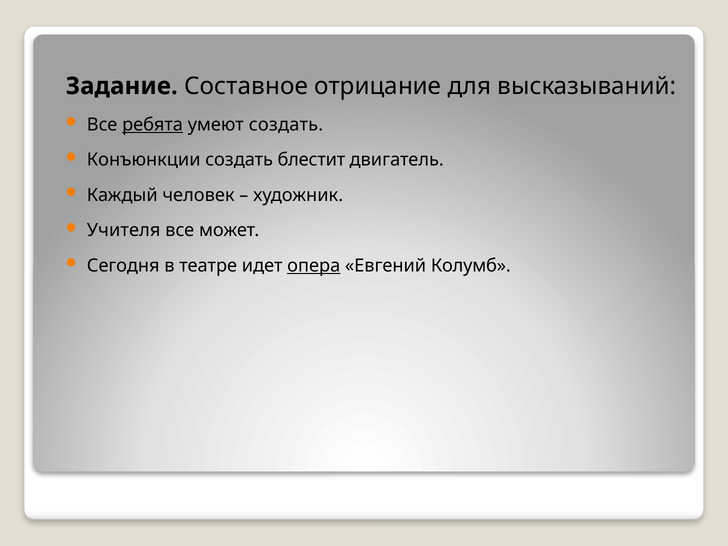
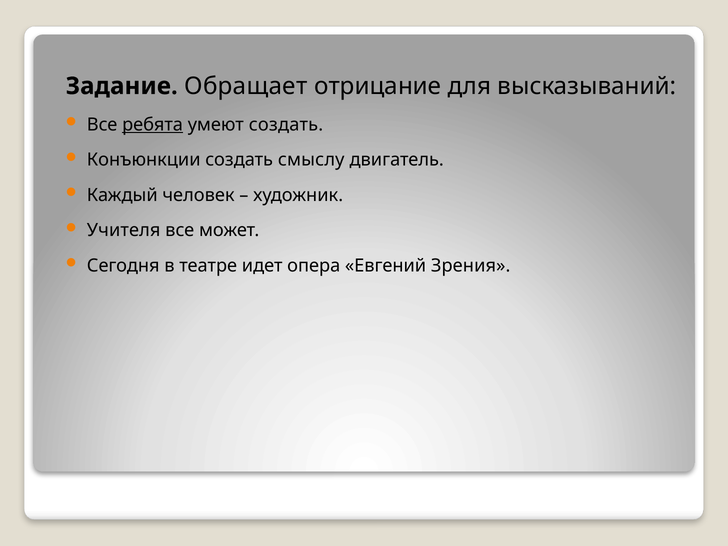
Составное: Составное -> Обращает (246, 86)
блестит: блестит -> смыслу (311, 160)
опера underline: present -> none (314, 266)
Колумб: Колумб -> Зрения (471, 266)
